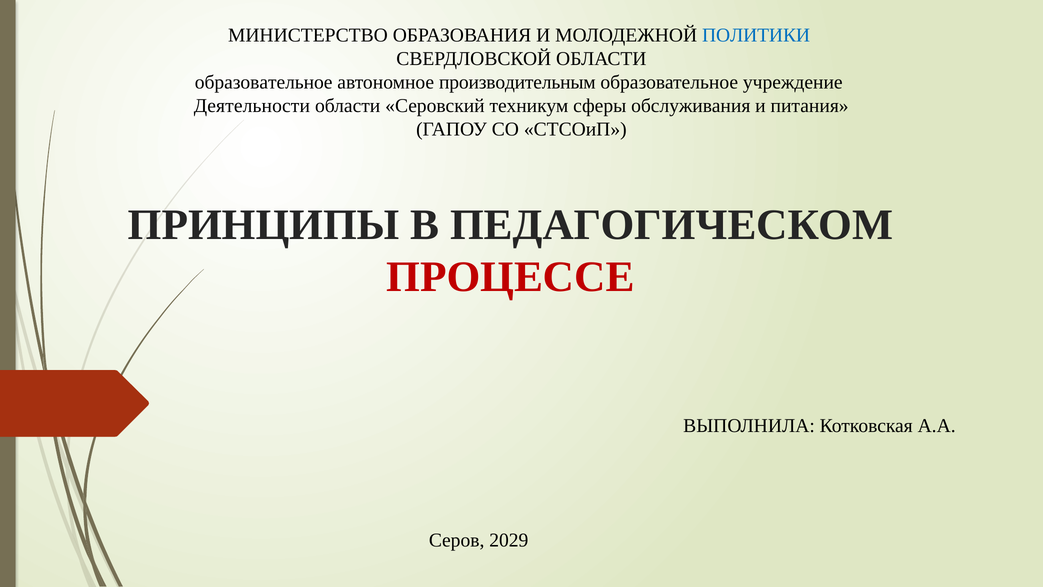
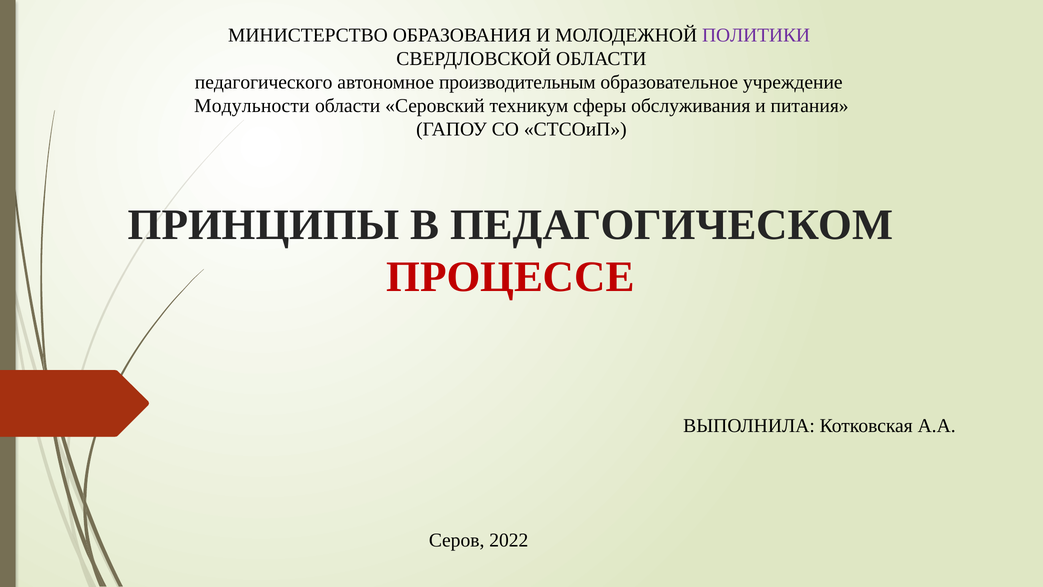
ПОЛИТИКИ colour: blue -> purple (756, 35)
образовательное: образовательное -> педагогического (264, 82)
Деятельности: Деятельности -> Модульности (252, 106)
2029: 2029 -> 2022 (509, 540)
